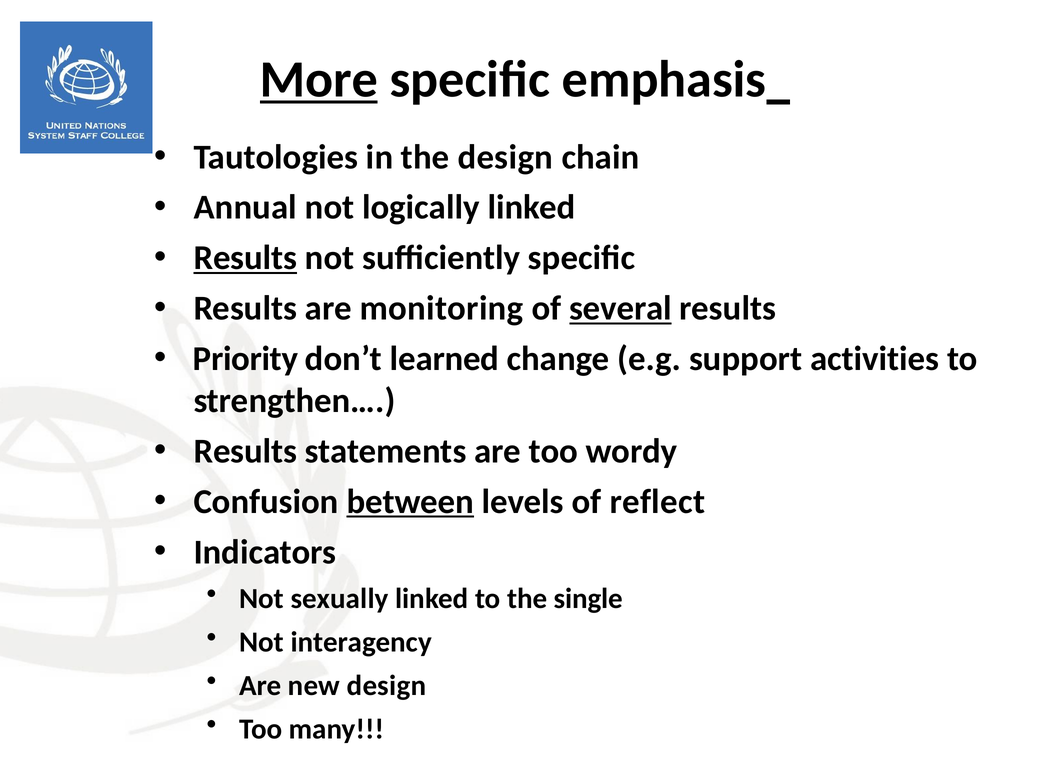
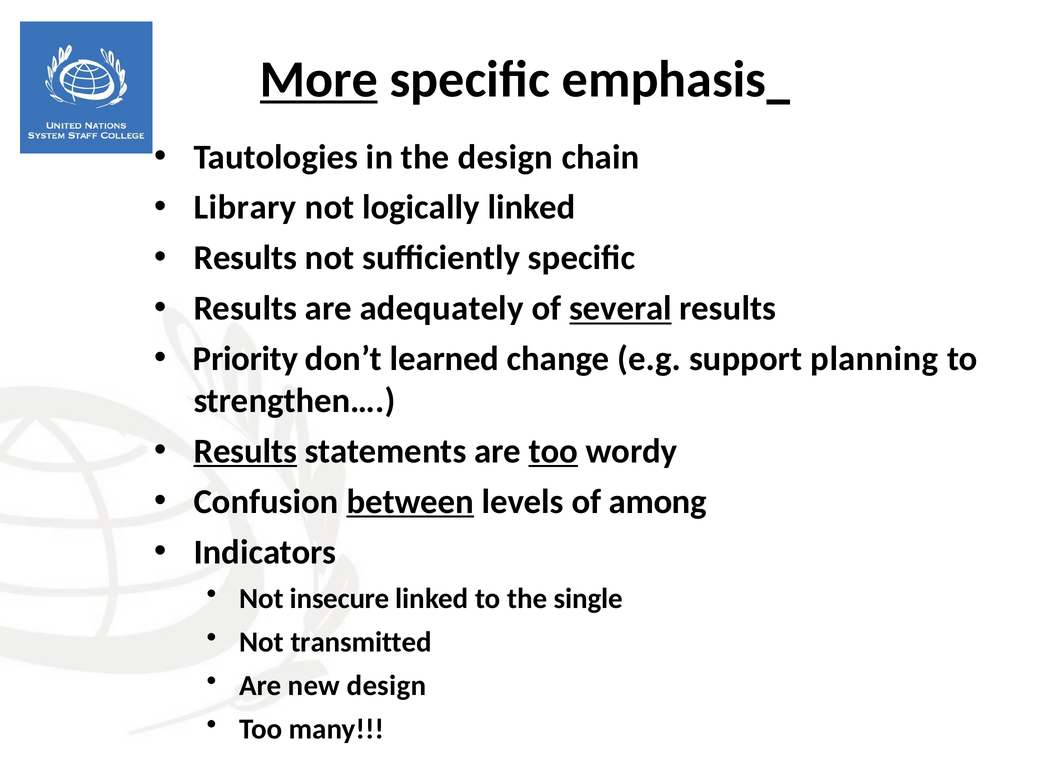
Annual: Annual -> Library (245, 208)
Results underline: present -> none (245, 258)
monitoring: monitoring -> adequately (442, 309)
activities: activities -> planning (874, 359)
Results underline: none -> present (245, 452)
too underline: none -> present (553, 452)
reflect: reflect -> among (658, 502)
sexually: sexually -> insecure (340, 599)
interagency: interagency -> transmitted (361, 643)
